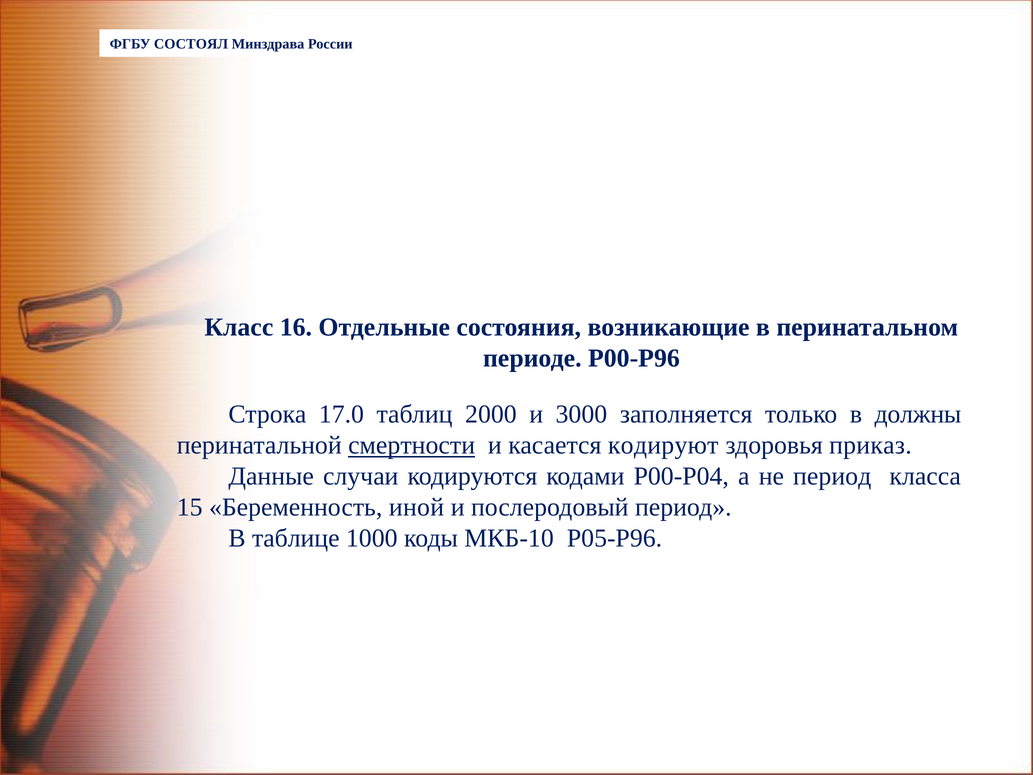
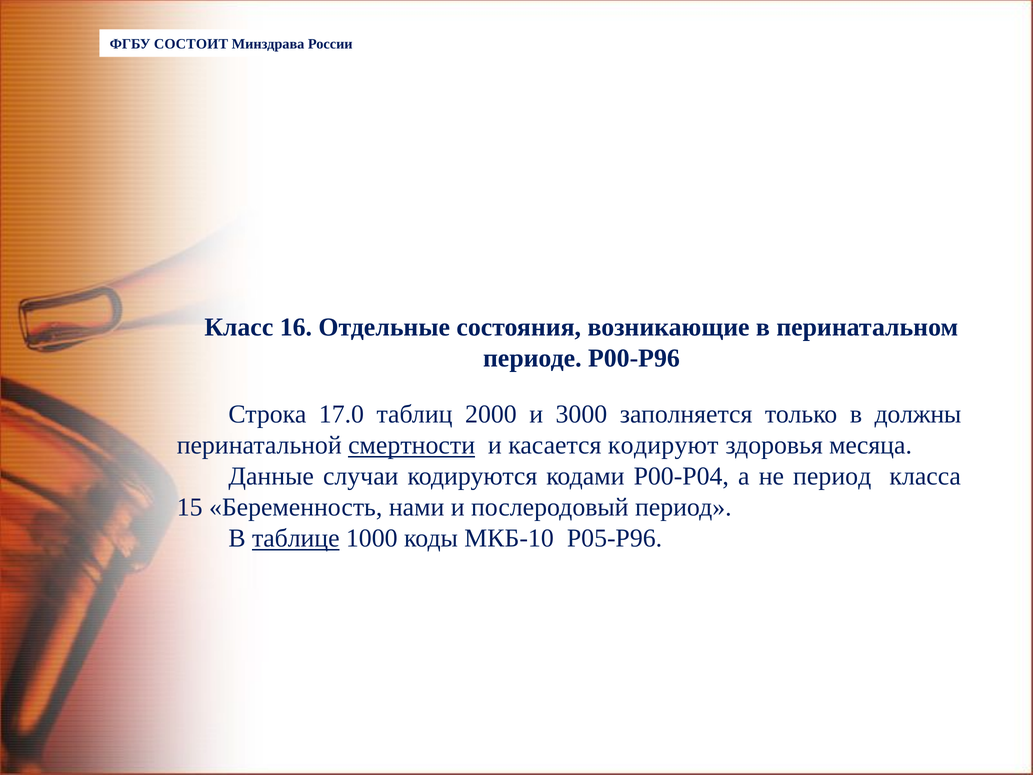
СОСТОЯЛ: СОСТОЯЛ -> СОСТОИТ (191, 44)
приказ: приказ -> месяца (871, 445)
иной: иной -> нами (417, 507)
таблице underline: none -> present (296, 538)
